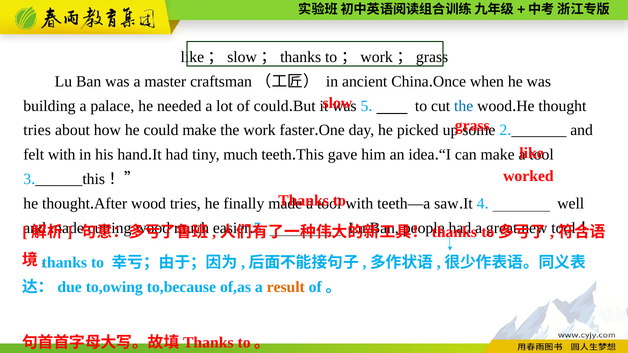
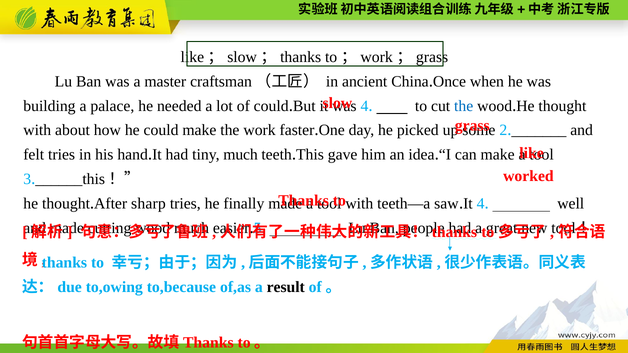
5: 5 -> 4 (364, 106)
tries: tries -> with (37, 130)
felt with: with -> tries (62, 155)
wood: wood -> sharp (148, 204)
result colour: orange -> black (286, 287)
